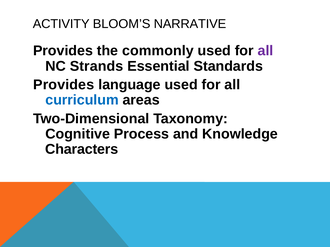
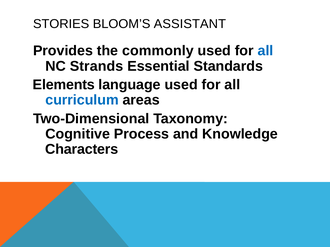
ACTIVITY: ACTIVITY -> STORIES (61, 24)
NARRATIVE: NARRATIVE -> ASSISTANT (190, 24)
all colour: purple -> blue (266, 51)
Provides: Provides -> Elements (64, 85)
